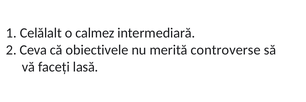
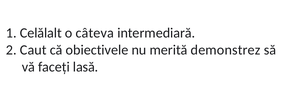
calmez: calmez -> câteva (95, 33)
Ceva: Ceva -> Caut (33, 50)
controverse: controverse -> demonstrez (226, 50)
